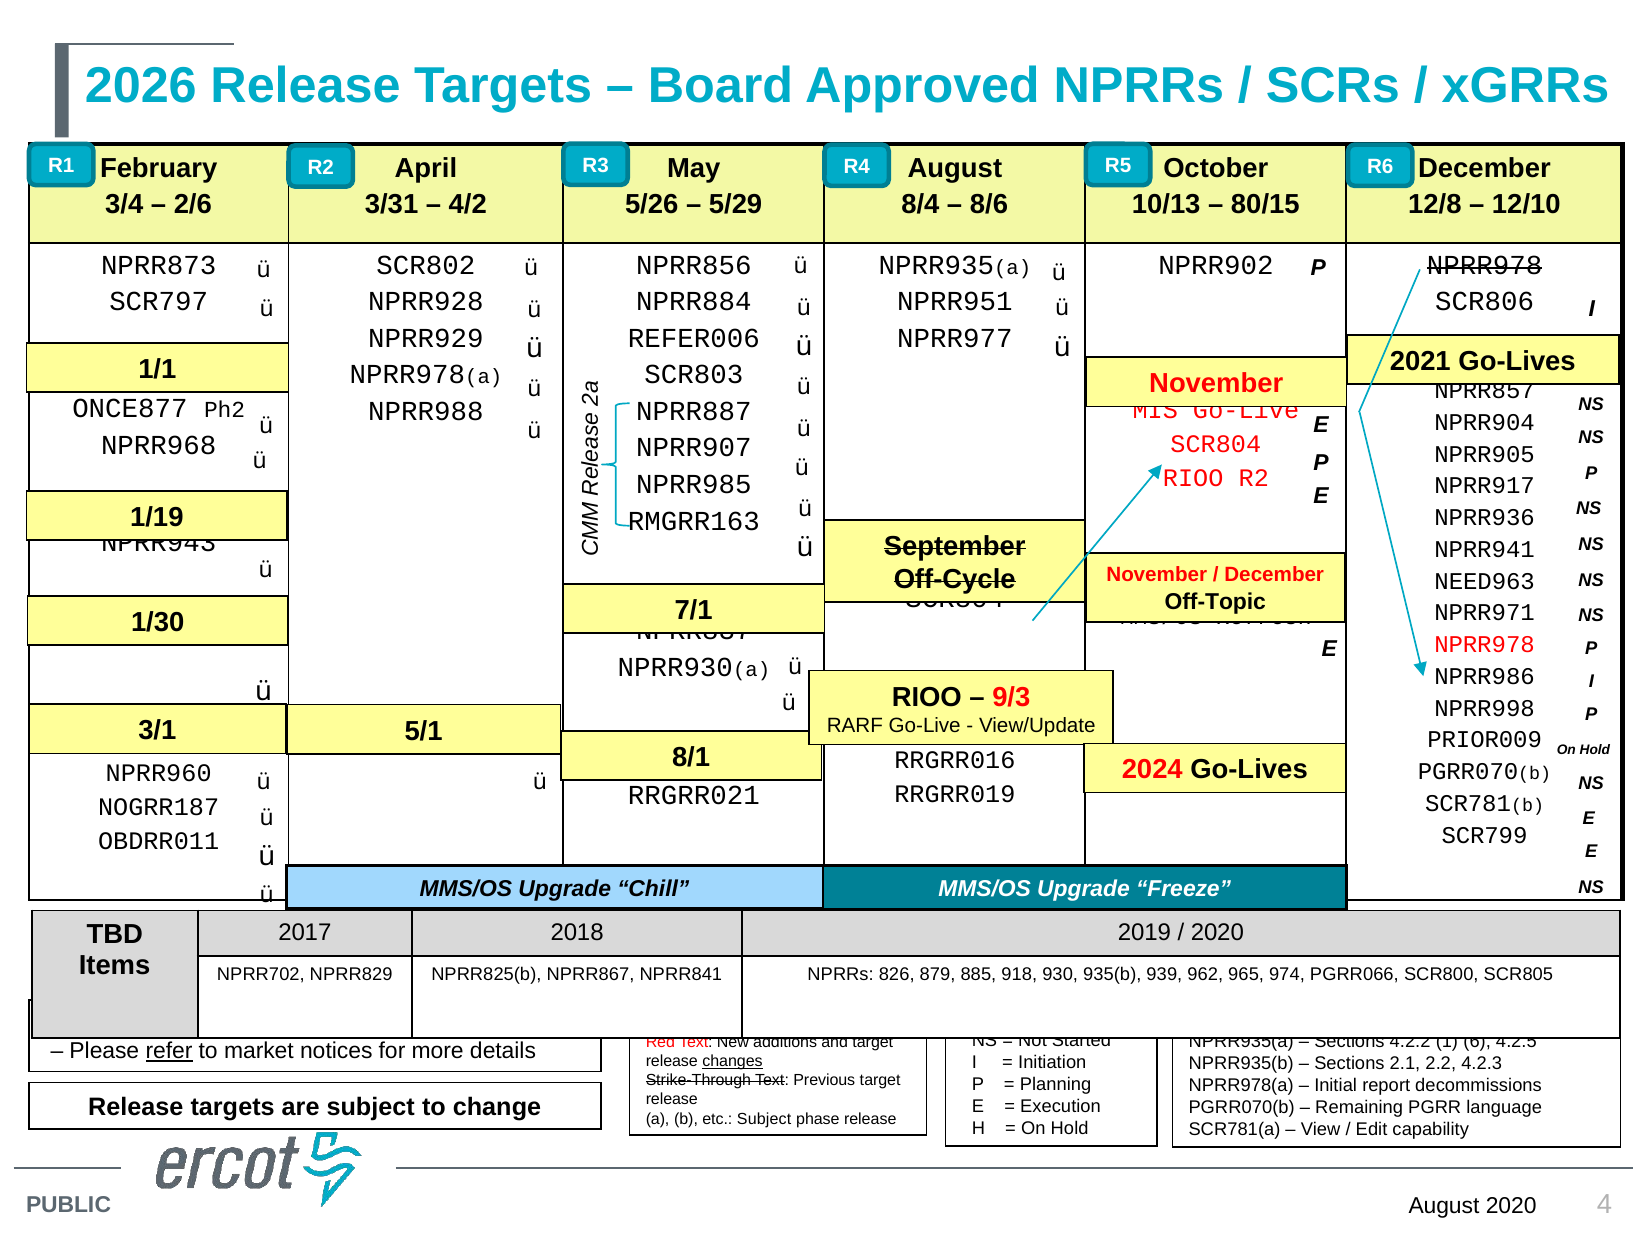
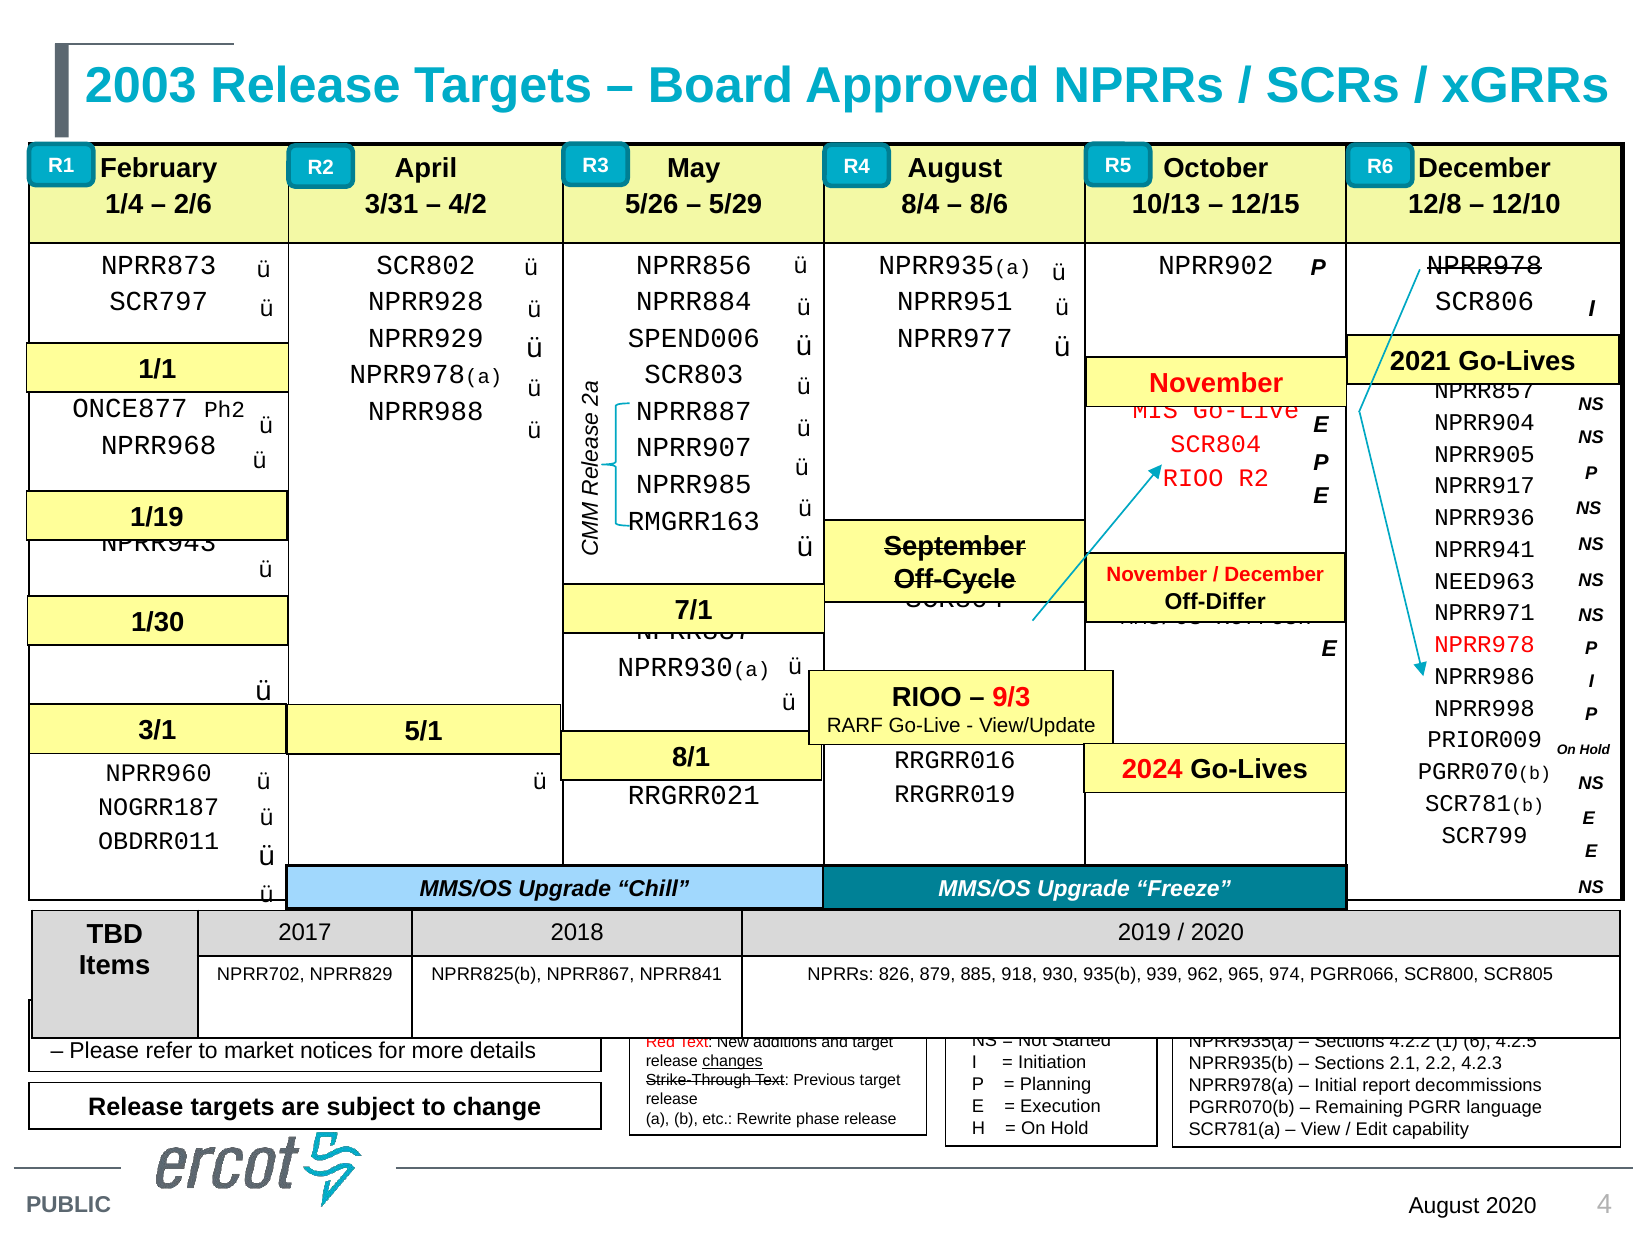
2026: 2026 -> 2003 (141, 86)
3/4: 3/4 -> 1/4 (124, 204)
80/15: 80/15 -> 12/15 (1265, 204)
REFER006: REFER006 -> SPEND006 (694, 338)
Off-Topic: Off-Topic -> Off-Differ (1215, 601)
refer underline: present -> none (169, 1051)
etc Subject: Subject -> Rewrite (764, 1119)
